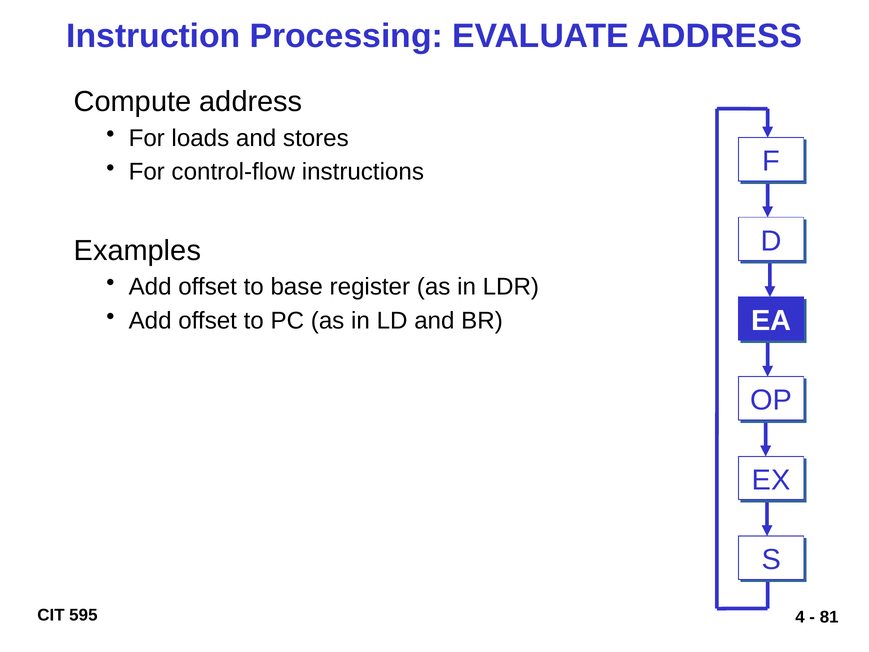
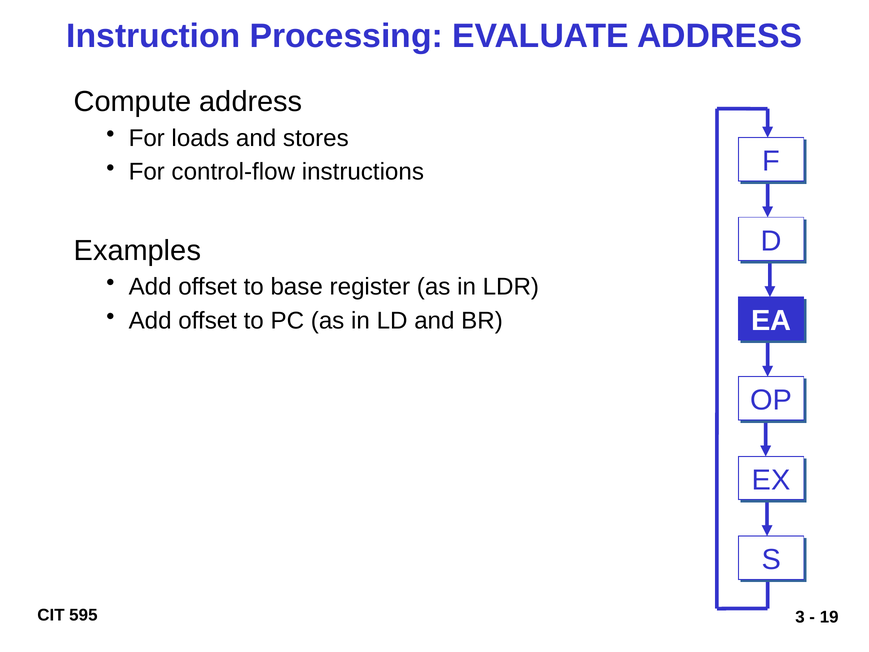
4: 4 -> 3 (800, 617)
81: 81 -> 19 (829, 617)
